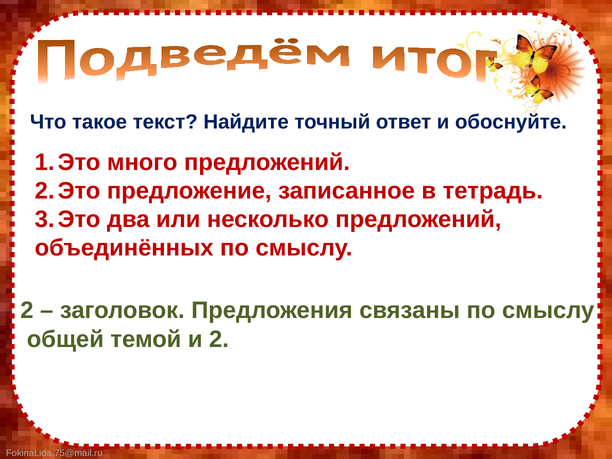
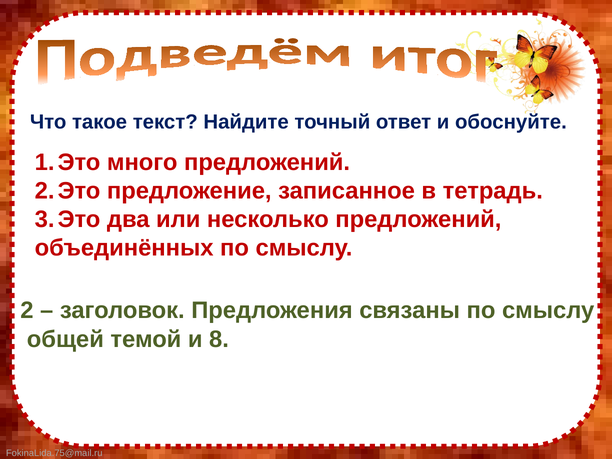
и 2: 2 -> 8 (219, 339)
